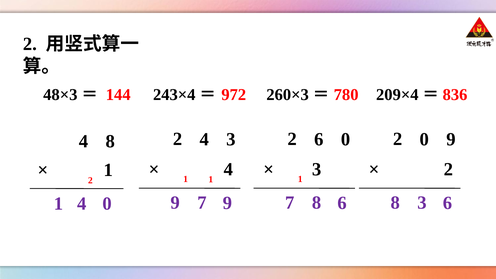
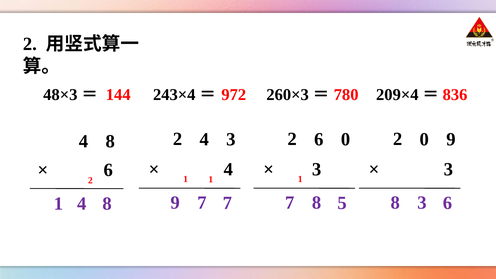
2: 2 -> 3 (448, 169)
1: 1 -> 6 (108, 170)
9 9: 9 -> 7 (227, 203)
7 6: 6 -> 5 (342, 203)
4 0: 0 -> 8 (107, 204)
